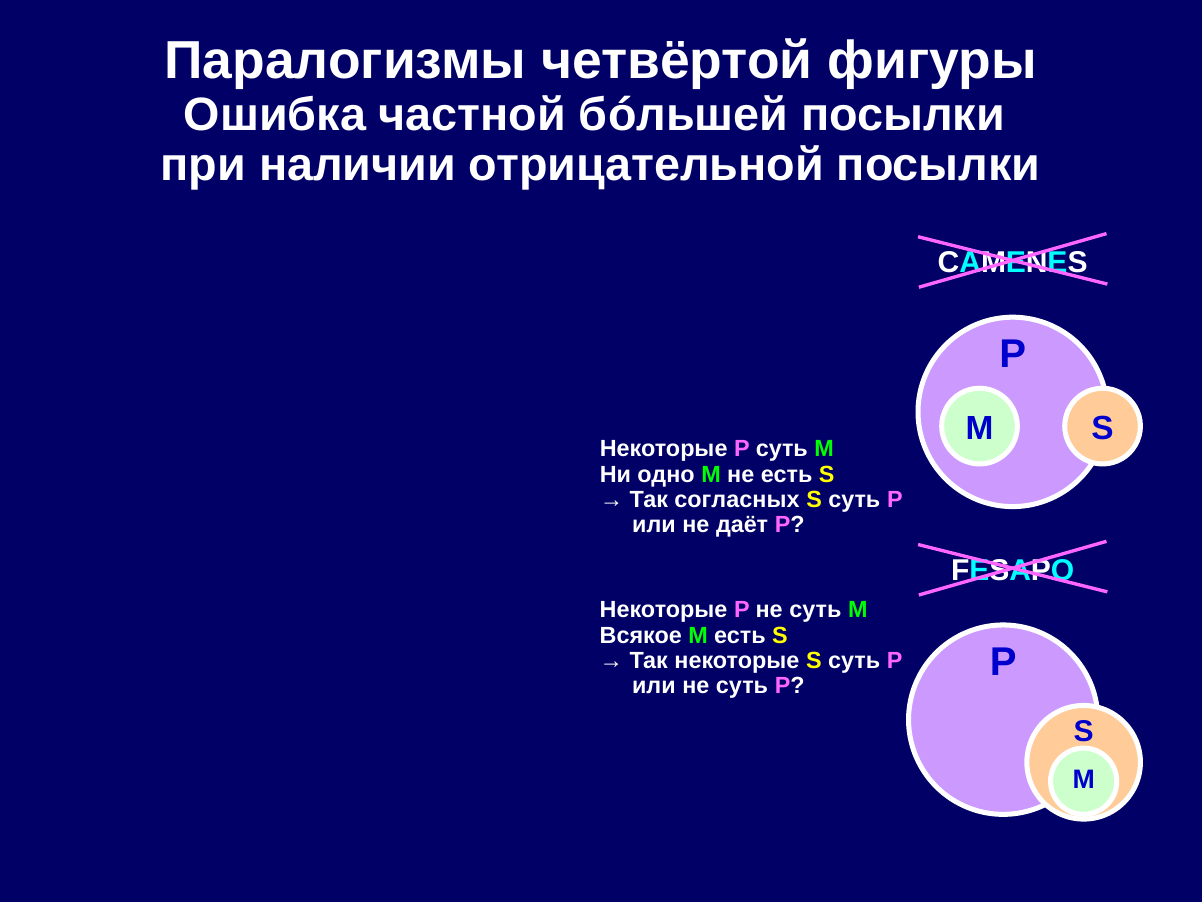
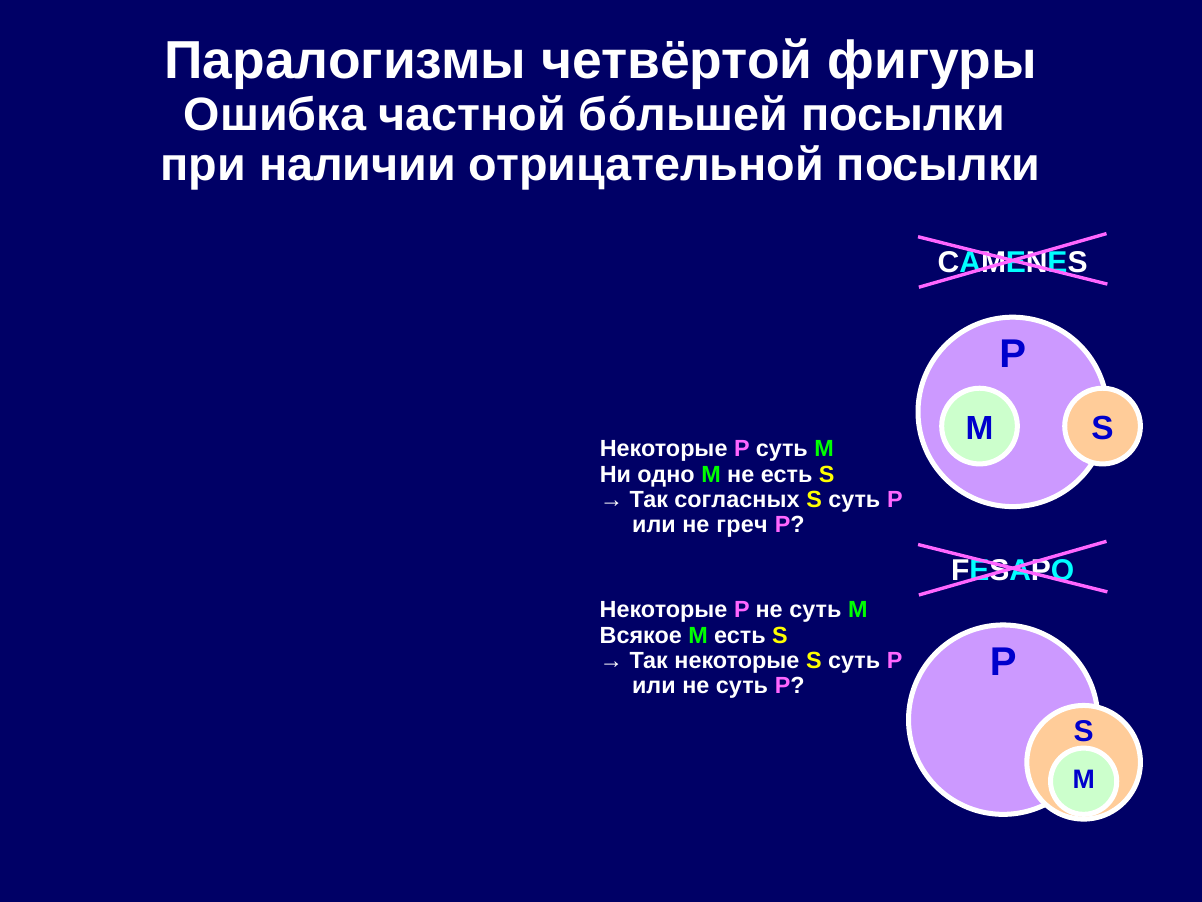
даёт: даёт -> греч (742, 525)
